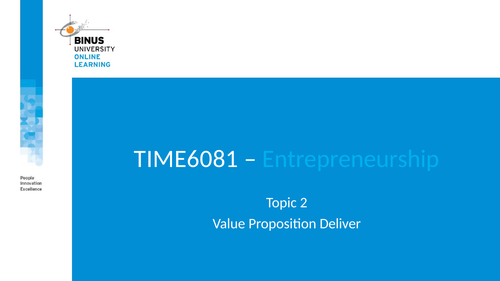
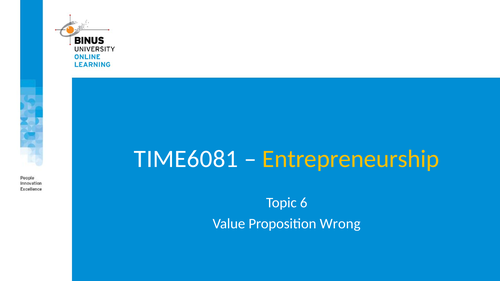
Entrepreneurship colour: light blue -> yellow (351, 159)
2: 2 -> 6 (304, 203)
Deliver: Deliver -> Wrong (340, 224)
